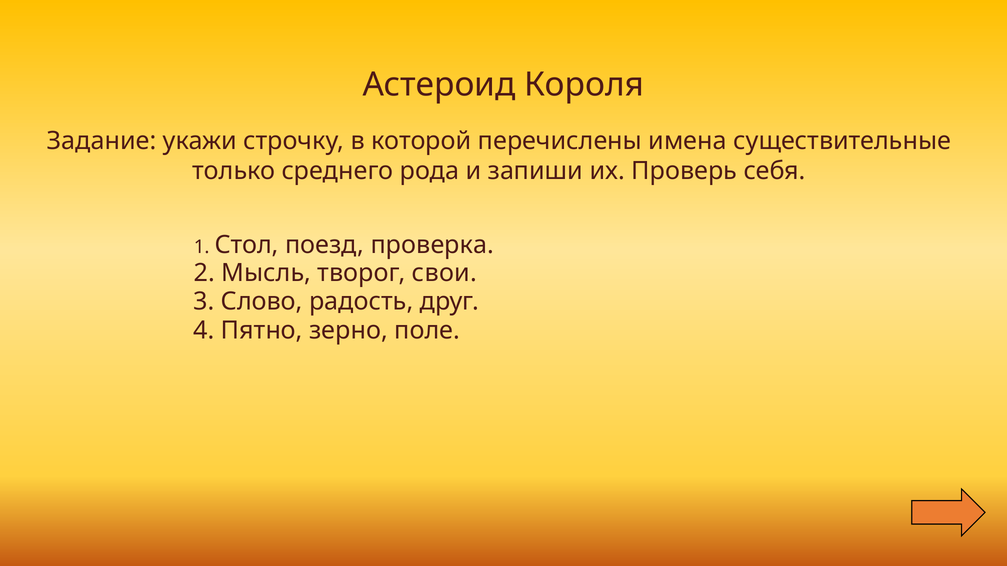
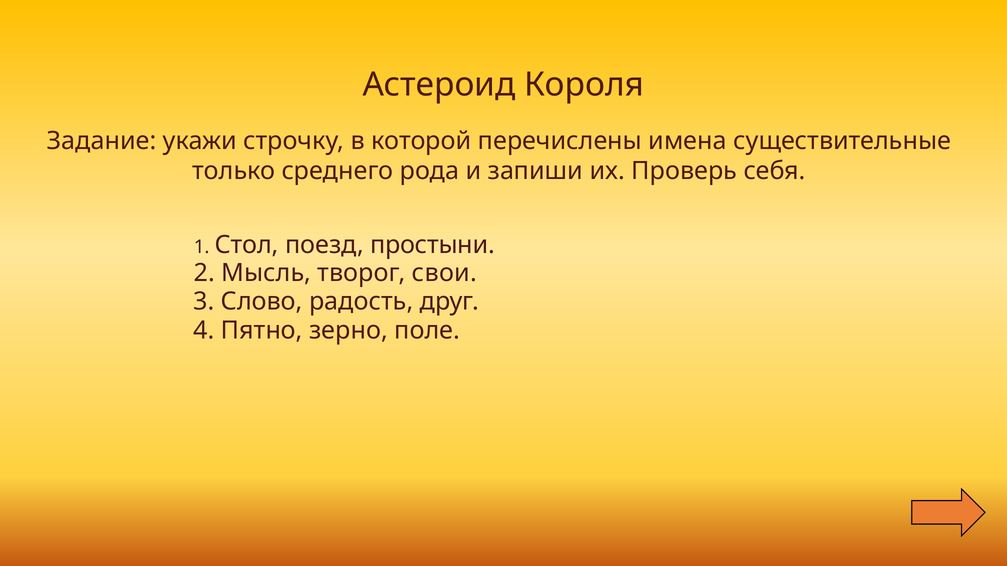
проверка: проверка -> простыни (432, 245)
